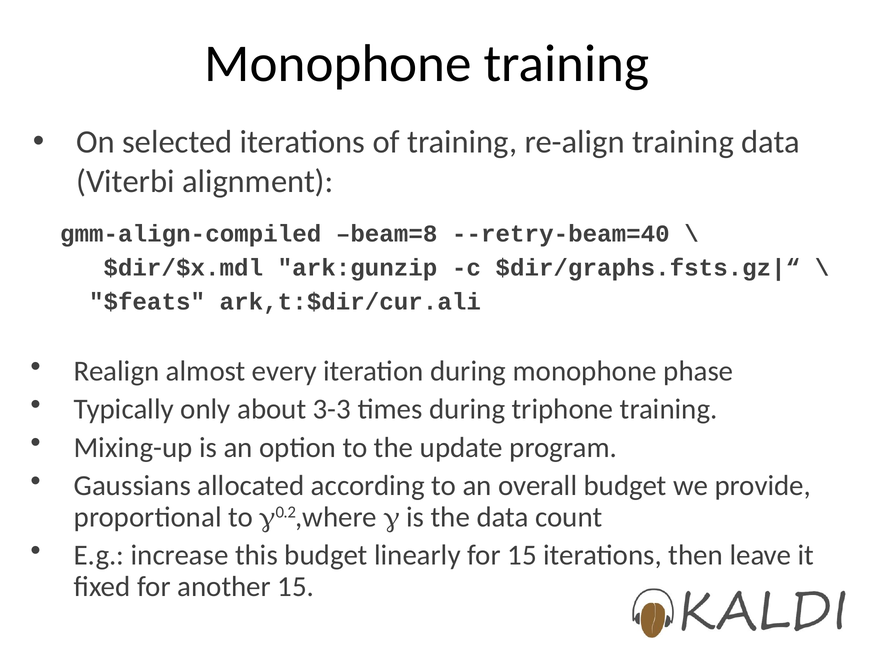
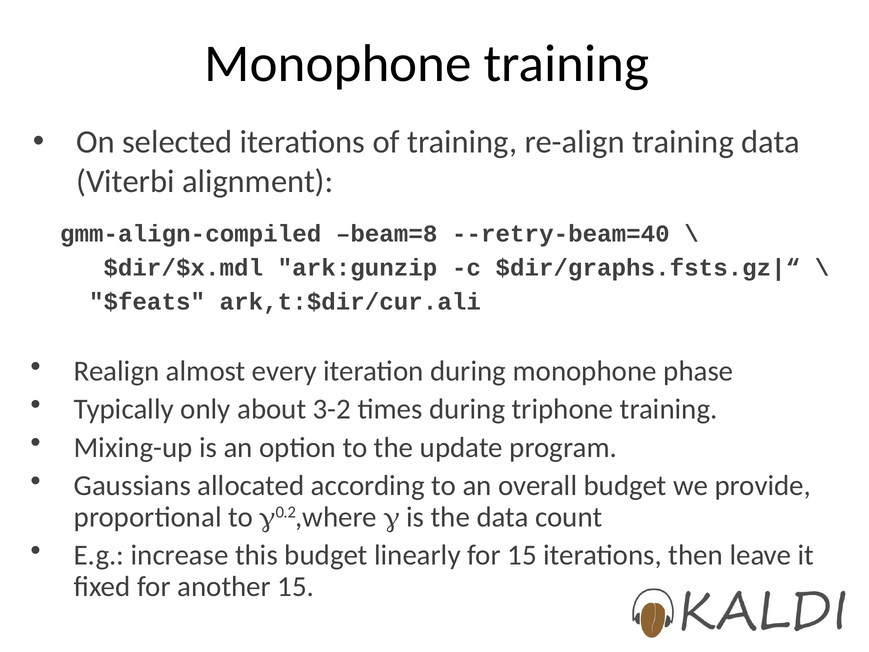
3-3: 3-3 -> 3-2 (332, 409)
